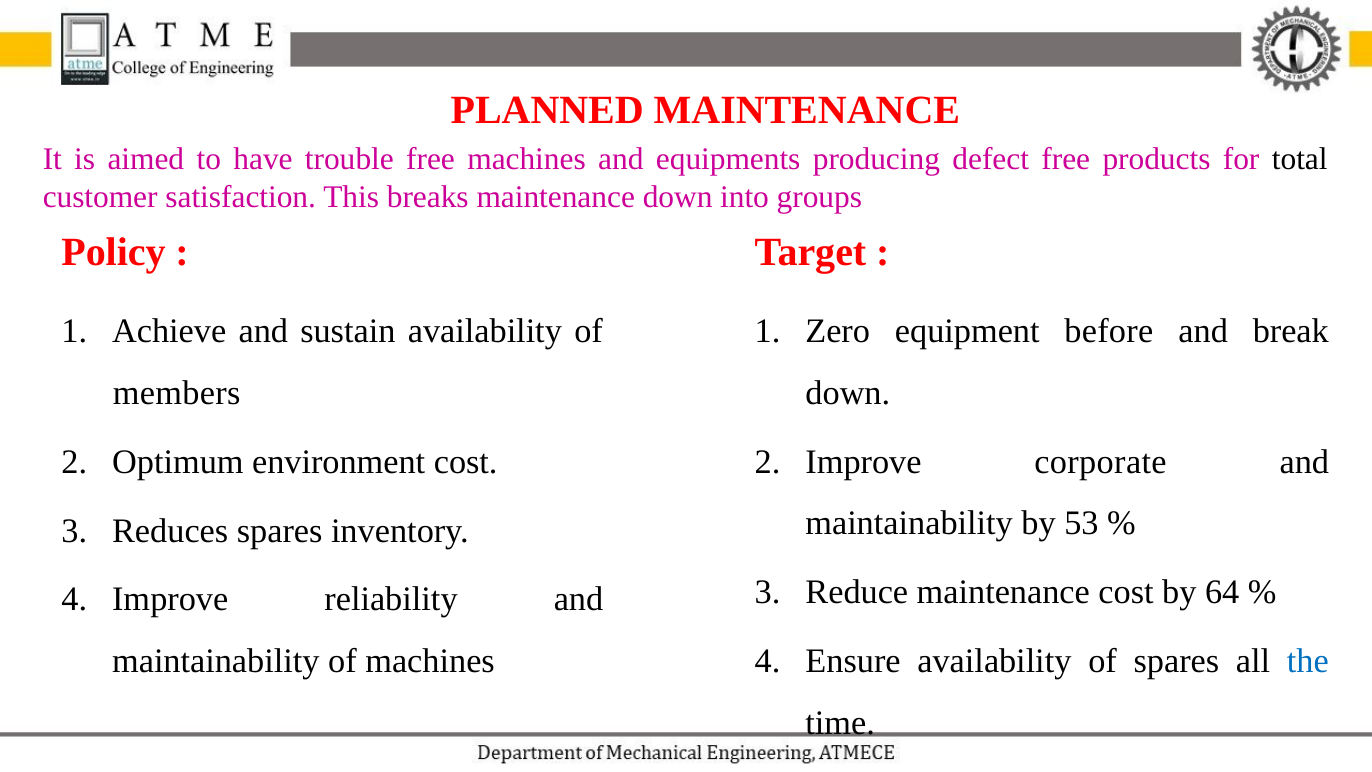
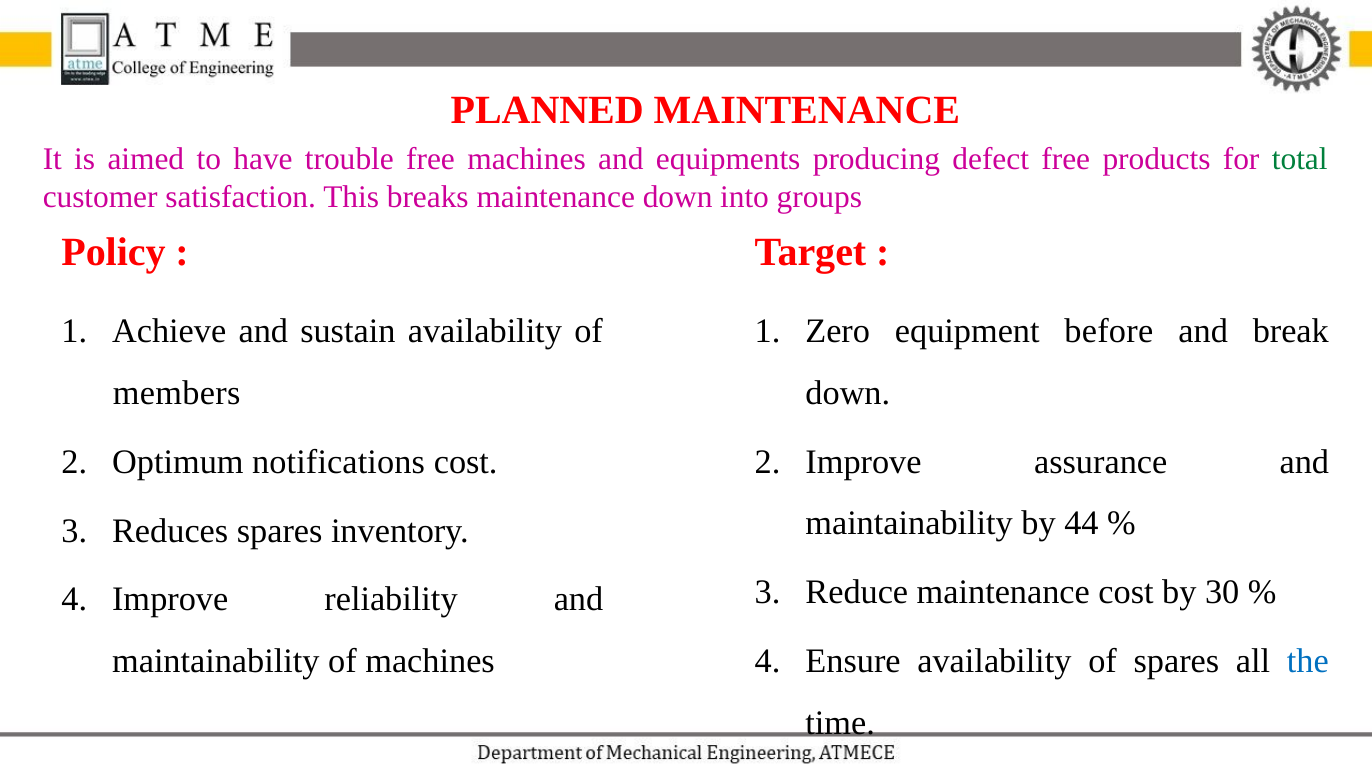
total colour: black -> green (1300, 159)
environment: environment -> notifications (339, 462)
corporate: corporate -> assurance (1101, 462)
53: 53 -> 44 (1081, 523)
64: 64 -> 30 (1222, 592)
